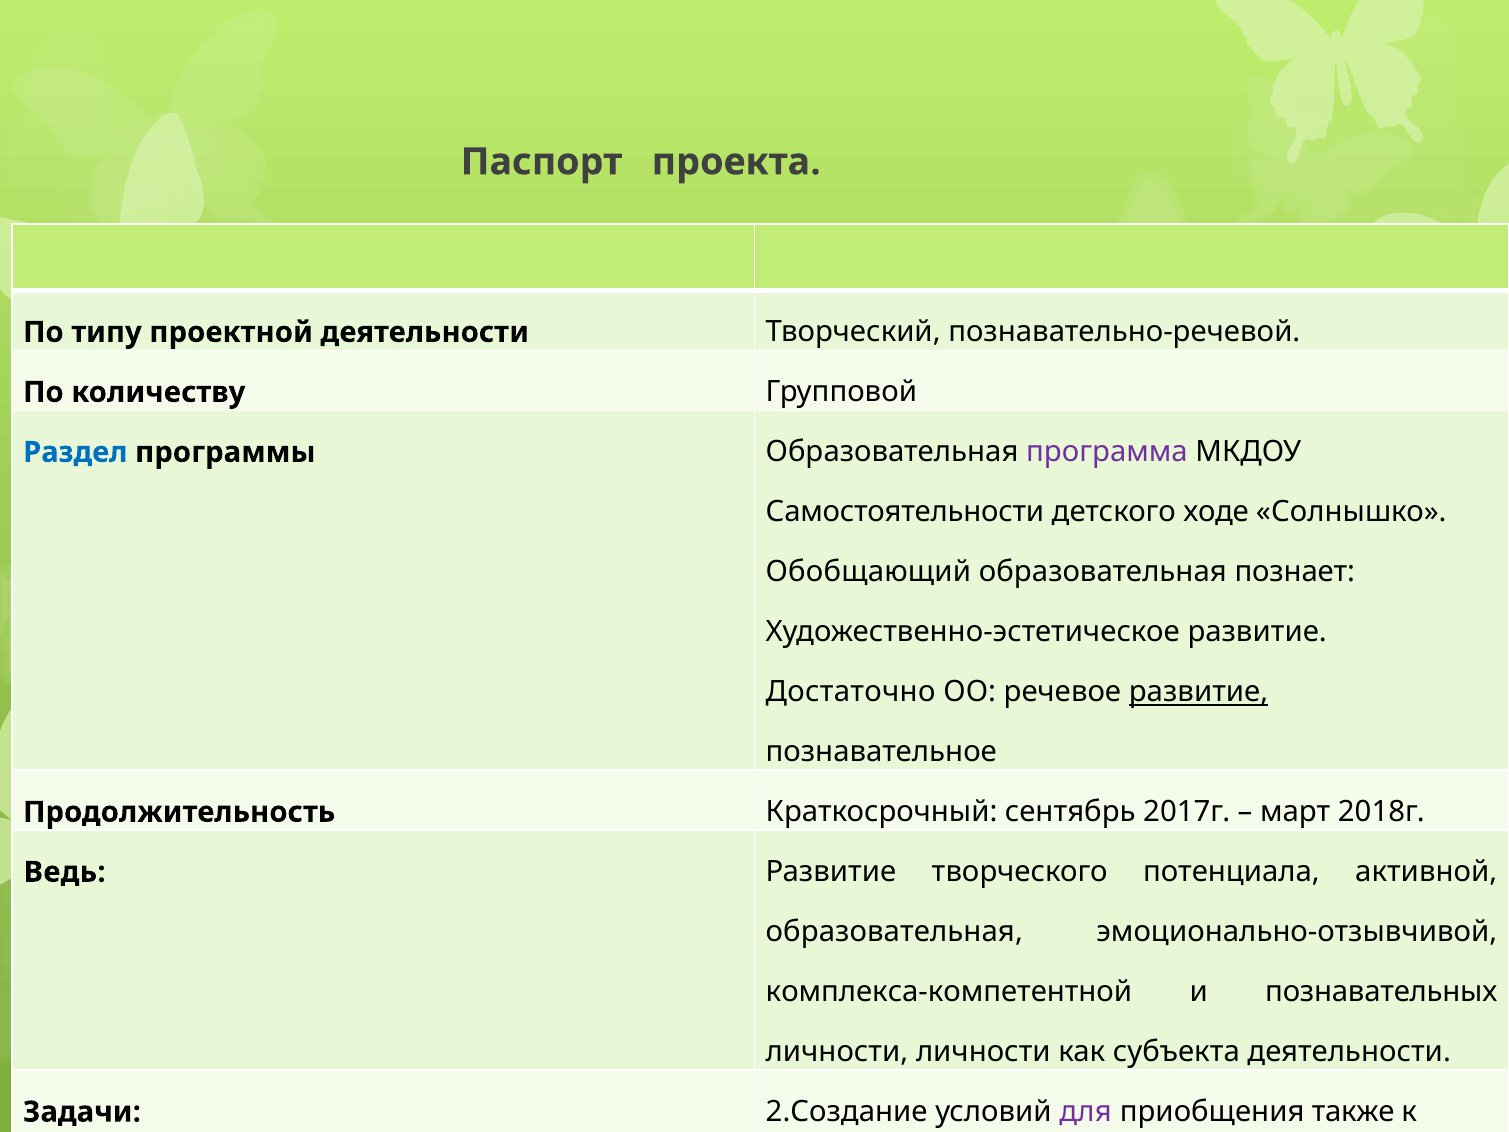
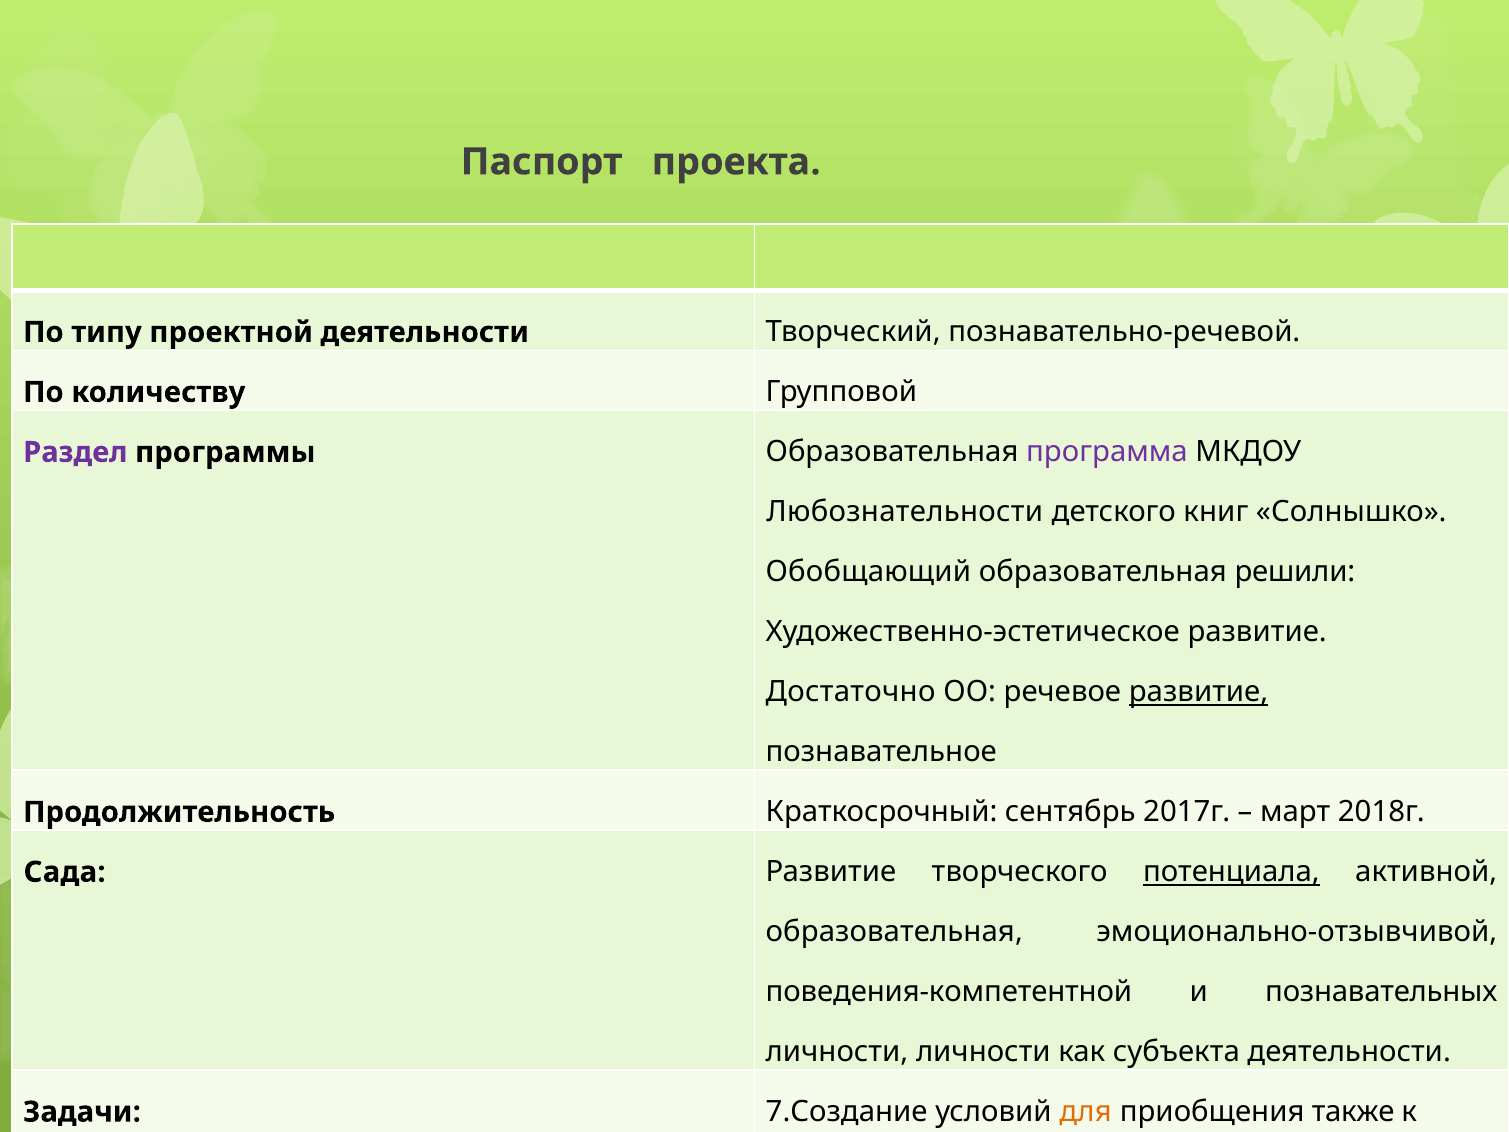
Раздел colour: blue -> purple (75, 452)
Самостоятельности: Самостоятельности -> Любознательности (905, 512)
ходе: ходе -> книг (1216, 512)
познает: познает -> решили (1295, 572)
Ведь: Ведь -> Сада (65, 872)
потенциала underline: none -> present (1231, 872)
комплекса-компетентной: комплекса-компетентной -> поведения-компетентной (949, 992)
2.Создание: 2.Создание -> 7.Создание (847, 1112)
для colour: purple -> orange (1086, 1112)
